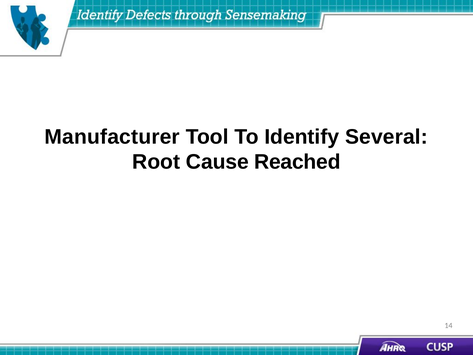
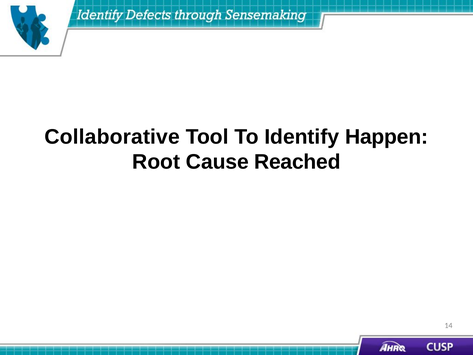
Manufacturer: Manufacturer -> Collaborative (112, 137)
Several: Several -> Happen (387, 137)
